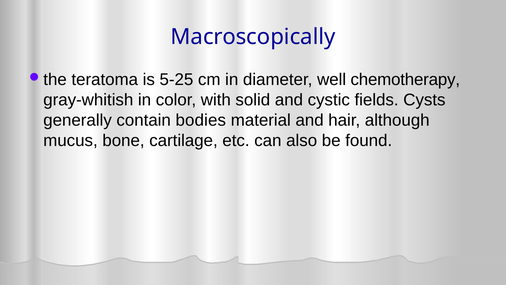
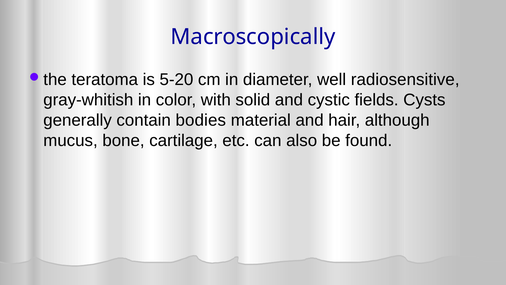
5-25: 5-25 -> 5-20 (176, 80)
chemotherapy: chemotherapy -> radiosensitive (405, 80)
